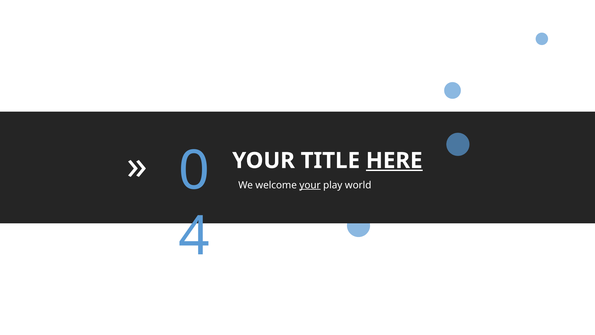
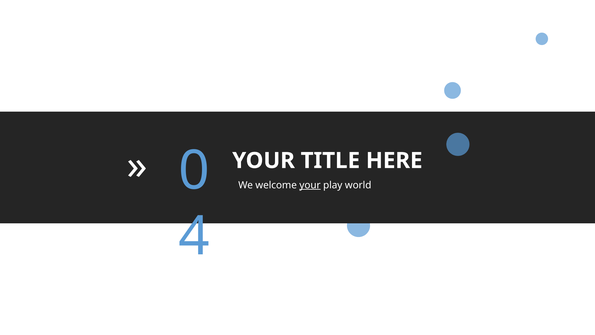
HERE underline: present -> none (394, 160)
